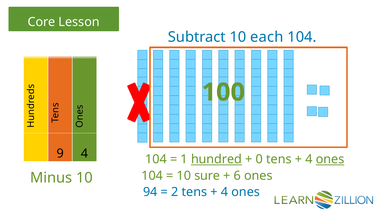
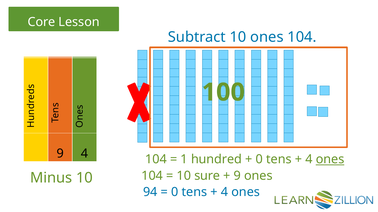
10 each: each -> ones (267, 37)
hundred underline: present -> none (216, 160)
6: 6 -> 9 (237, 176)
2: 2 -> 0 (175, 193)
